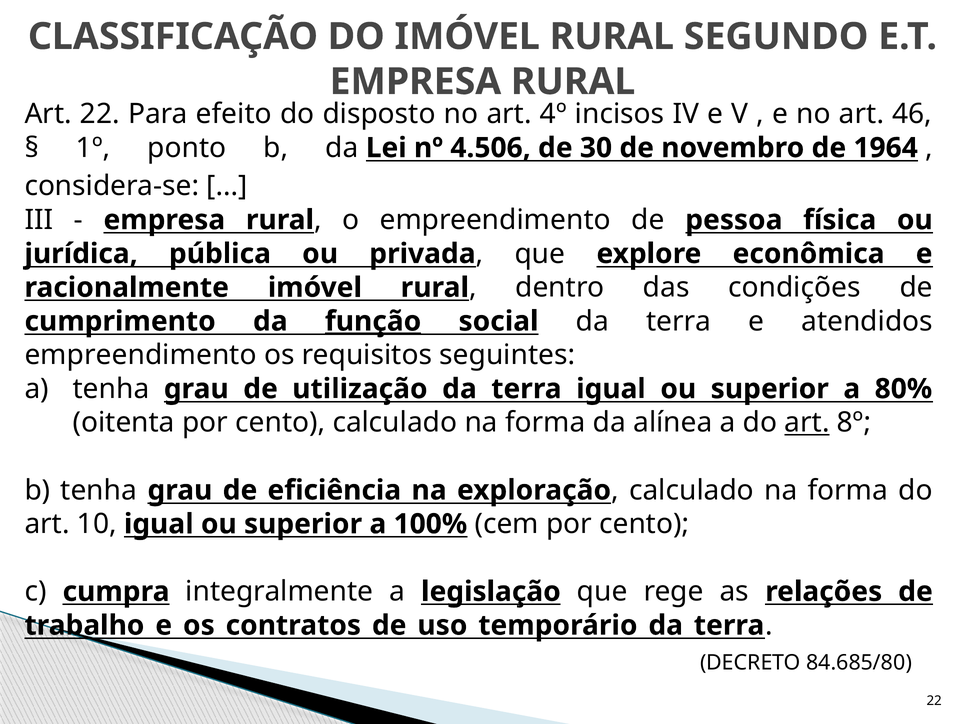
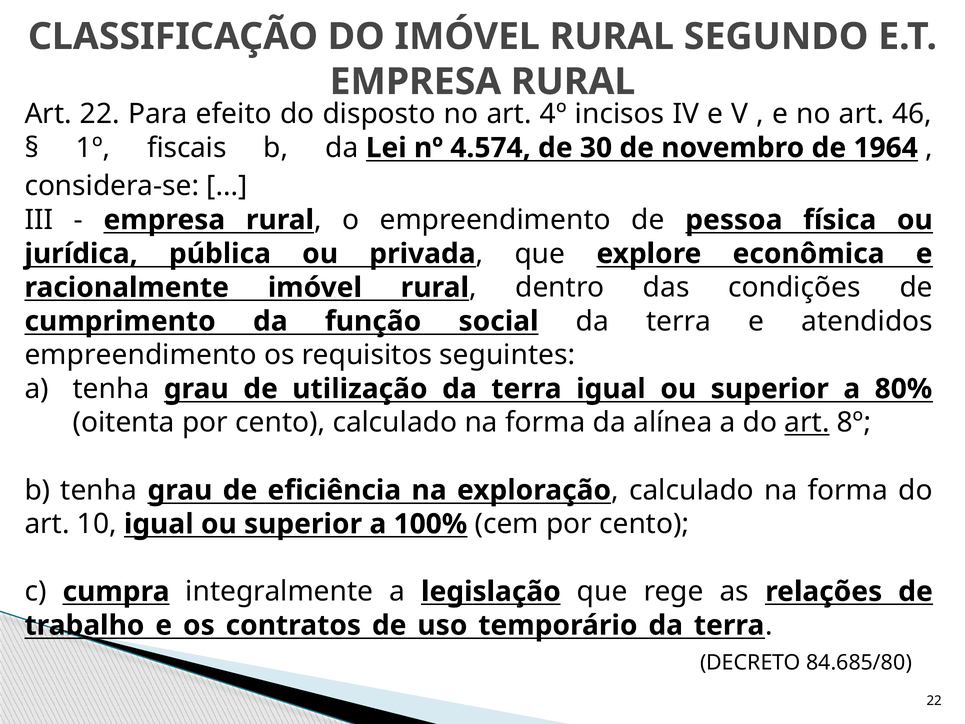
ponto: ponto -> fiscais (187, 148)
4.506: 4.506 -> 4.574 (491, 148)
função underline: present -> none (373, 321)
